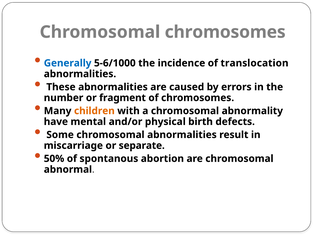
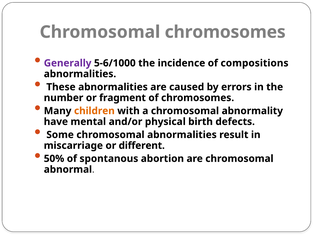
Generally colour: blue -> purple (68, 63)
translocation: translocation -> compositions (255, 63)
separate: separate -> different (142, 145)
